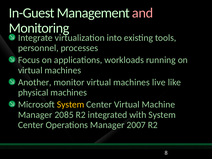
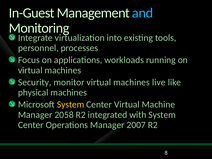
and colour: pink -> light blue (143, 13)
Another: Another -> Security (35, 82)
2085: 2085 -> 2058 (64, 115)
